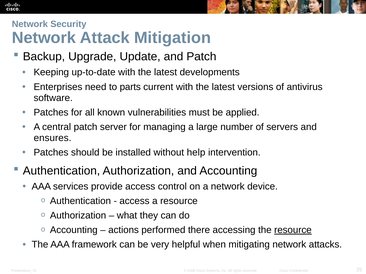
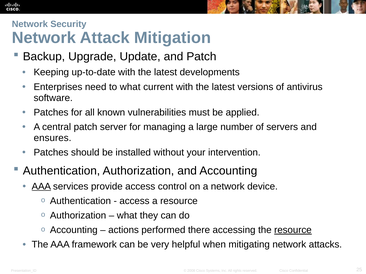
to parts: parts -> what (130, 87)
help: help -> your (196, 153)
AAA underline: none -> present (41, 187)
